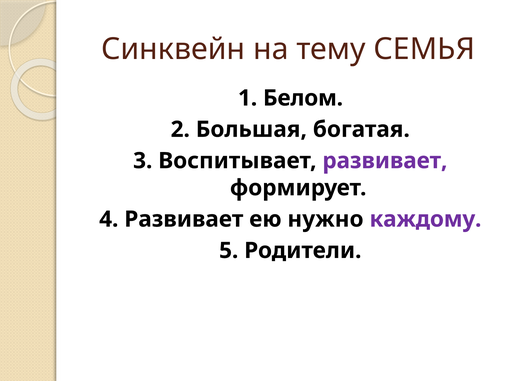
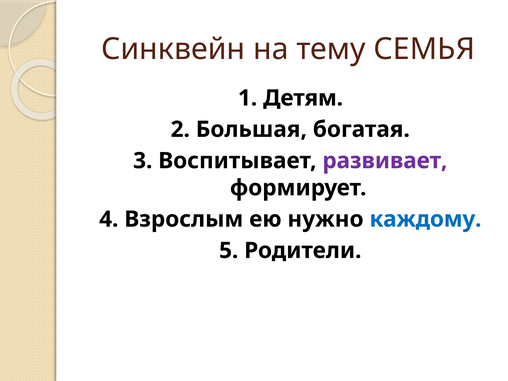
Белом: Белом -> Детям (303, 98)
4 Развивает: Развивает -> Взрослым (184, 219)
каждому colour: purple -> blue (425, 219)
